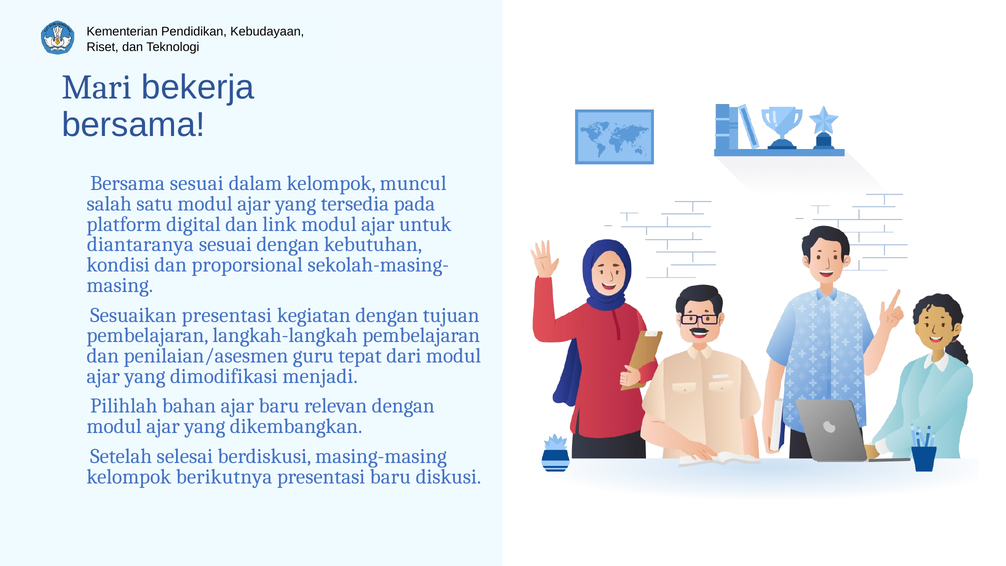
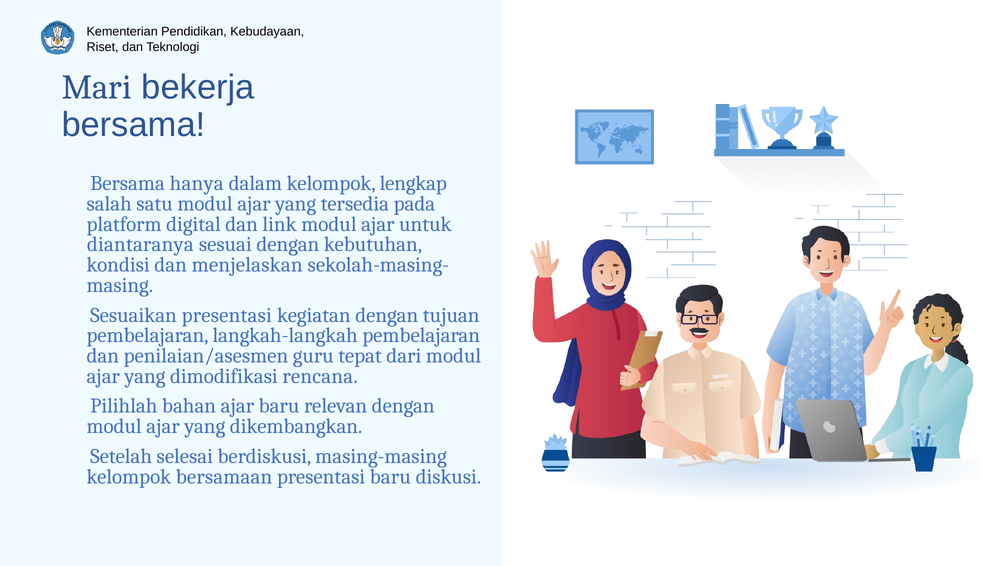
sesuai: sesuai -> hanya (197, 183)
muncul: muncul -> lengkap (413, 183)
proporsional: proporsional -> menjelaskan (247, 265)
menjadi: menjadi -> rencana (320, 376)
berikutnya: berikutnya -> bersamaan (224, 476)
